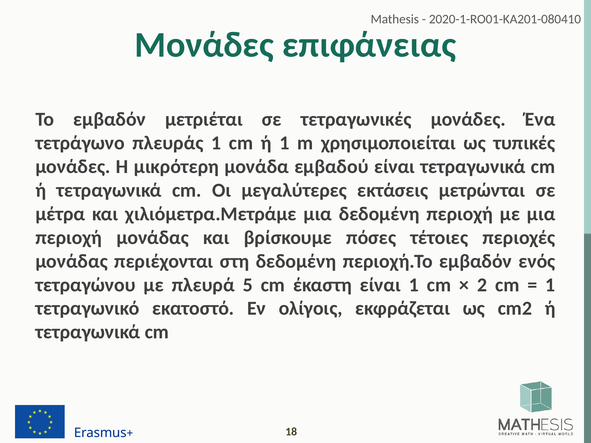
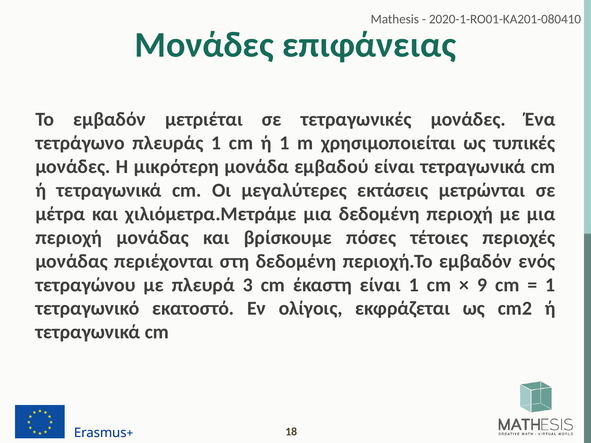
5: 5 -> 3 (248, 285)
2: 2 -> 9 (482, 285)
